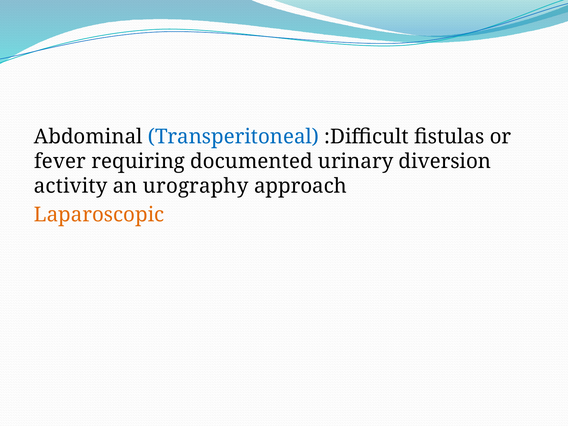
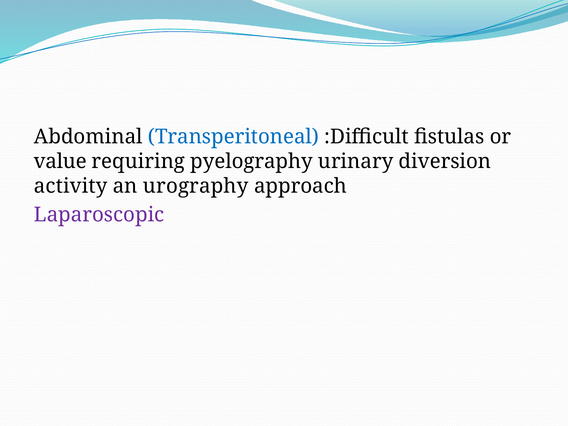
fever: fever -> value (60, 161)
documented: documented -> pyelography (252, 161)
Laparoscopic colour: orange -> purple (99, 215)
